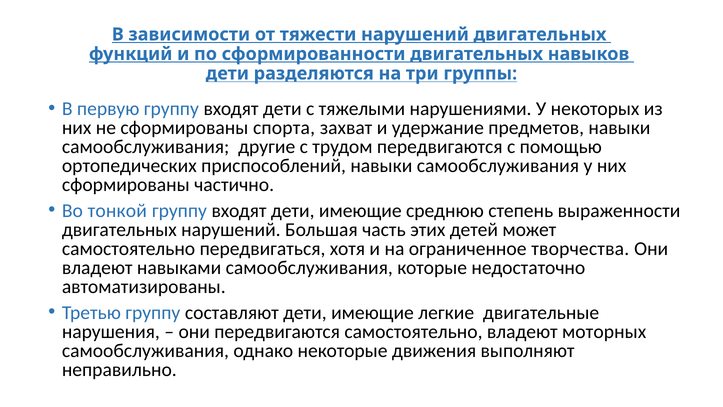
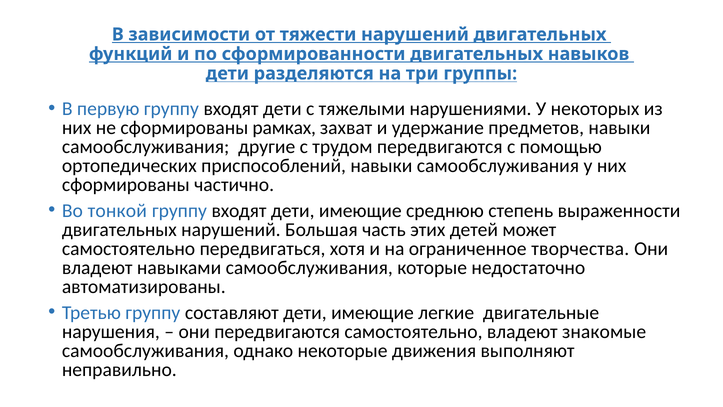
спорта: спорта -> рамках (284, 128)
моторных: моторных -> знакомые (604, 331)
